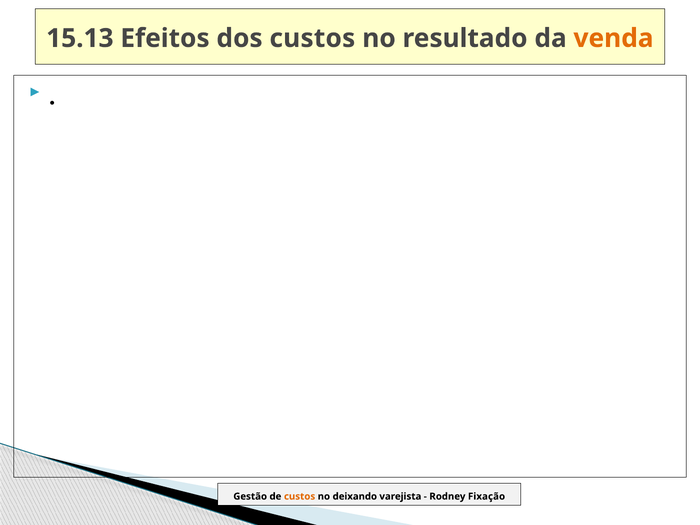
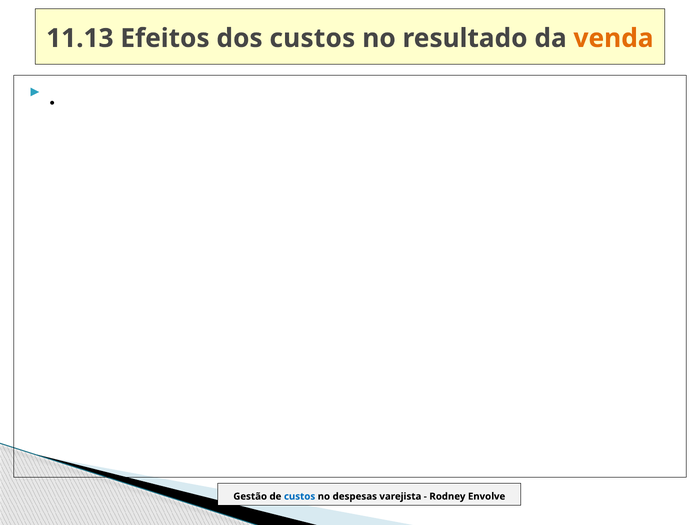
15.13: 15.13 -> 11.13 (80, 38)
custos colour: orange -> blue (300, 496)
deixando: deixando -> despesas (355, 496)
Fixação: Fixação -> Envolve (487, 496)
